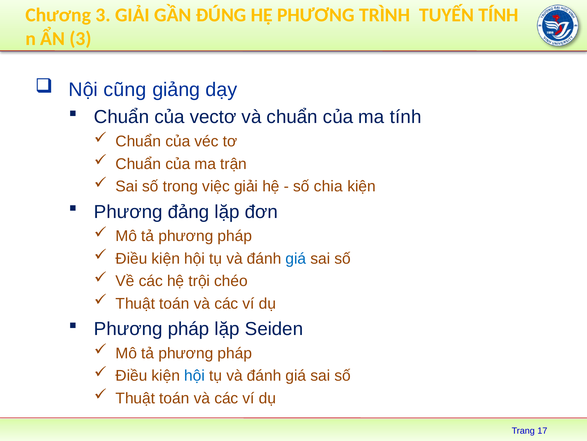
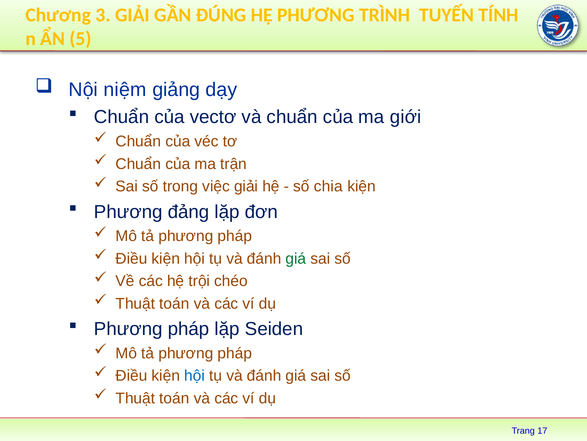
ẨN 3: 3 -> 5 (80, 38)
cũng: cũng -> niệm (125, 89)
ma tính: tính -> giới (406, 117)
giá colour: blue -> green (296, 258)
